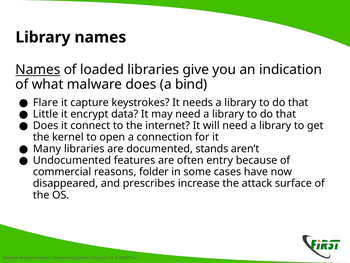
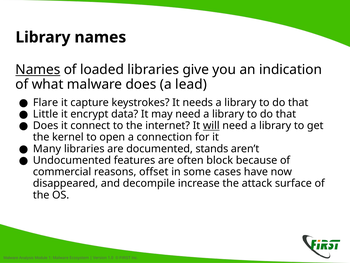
bind: bind -> lead (191, 84)
will underline: none -> present (211, 125)
entry: entry -> block (220, 160)
folder: folder -> offset (154, 172)
prescribes: prescribes -> decompile (149, 183)
